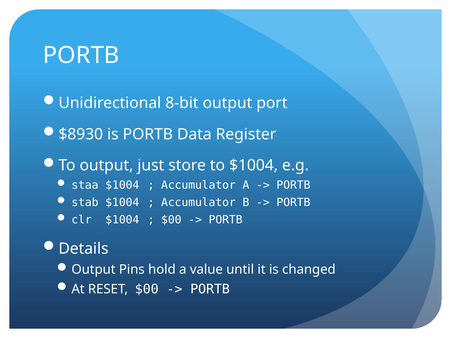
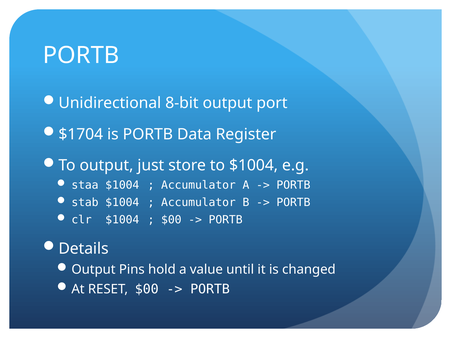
$8930: $8930 -> $1704 (81, 134)
